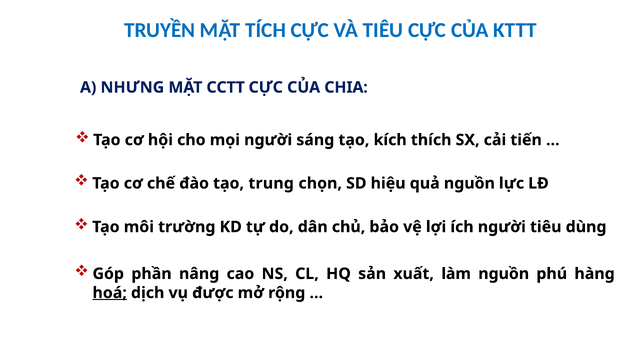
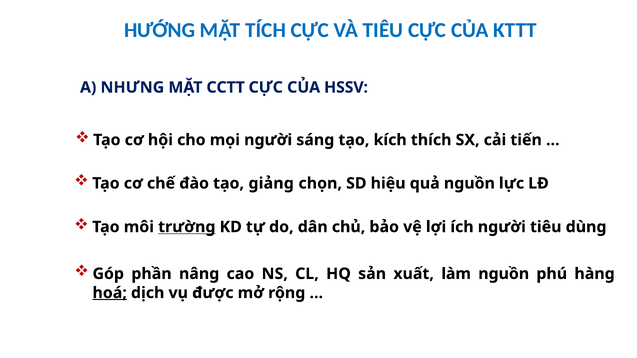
TRUYỀN: TRUYỀN -> HƯỚNG (160, 30)
CHIA: CHIA -> HSSV (346, 87)
trung: trung -> giảng (271, 183)
trường underline: none -> present (187, 227)
